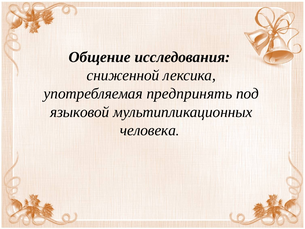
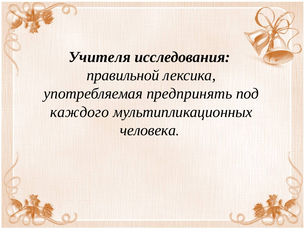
Общение: Общение -> Учителя (100, 57)
сниженной: сниженной -> правильной (123, 75)
языковой: языковой -> каждого (80, 112)
